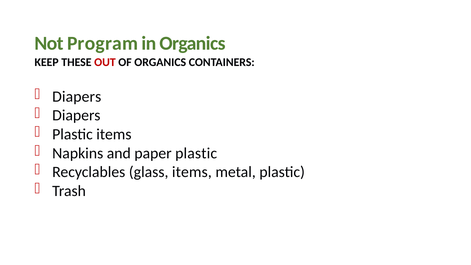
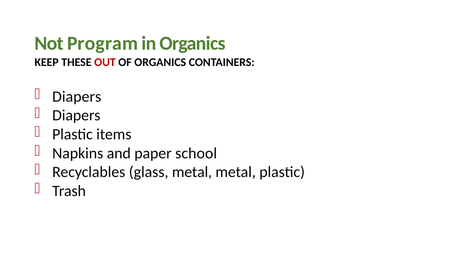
paper plastic: plastic -> school (196, 153)
glass items: items -> metal (192, 172)
